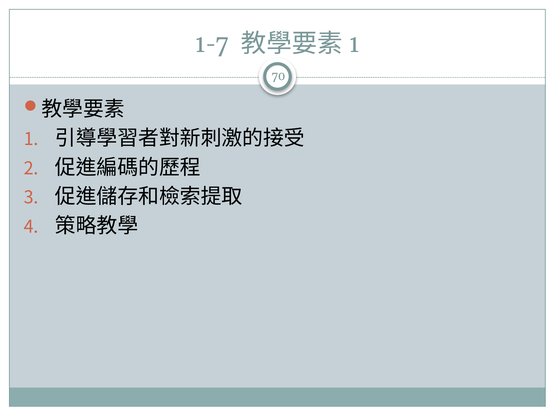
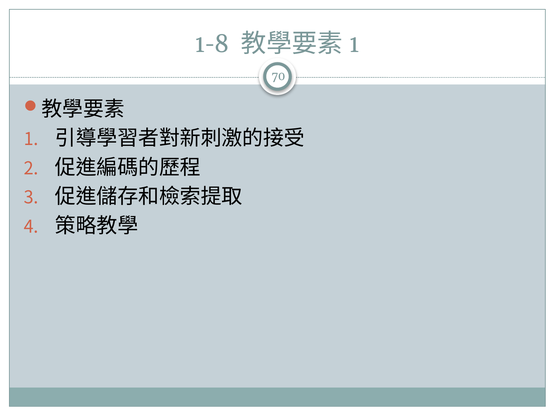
1-7: 1-7 -> 1-8 (212, 44)
